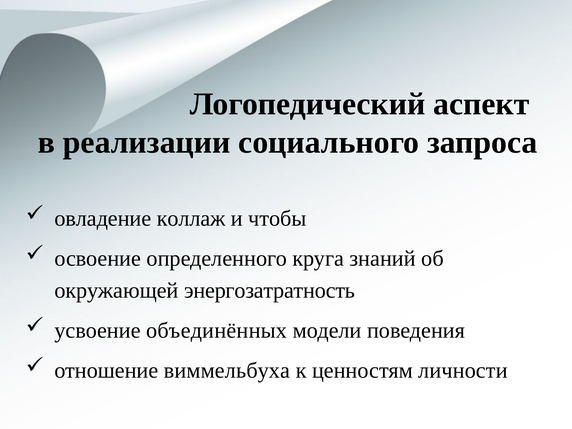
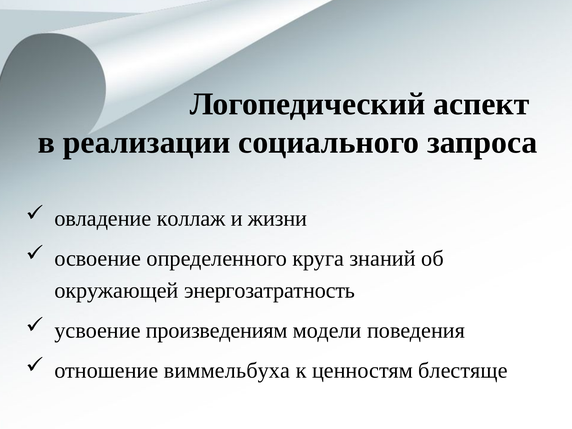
чтобы: чтобы -> жизни (277, 219)
объединённых: объединённых -> произведениям (217, 331)
личности: личности -> блестяще (463, 371)
